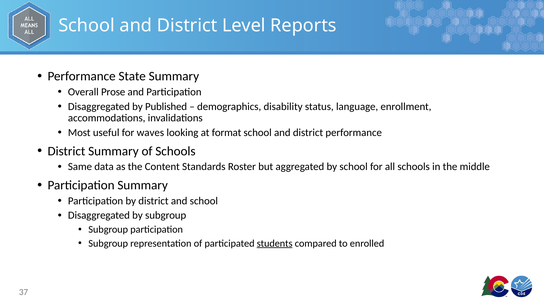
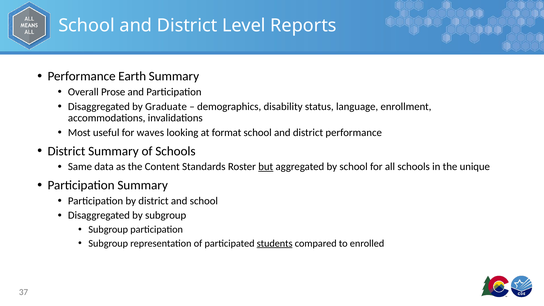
State: State -> Earth (132, 76)
Published: Published -> Graduate (166, 106)
but underline: none -> present (266, 167)
middle: middle -> unique (475, 167)
